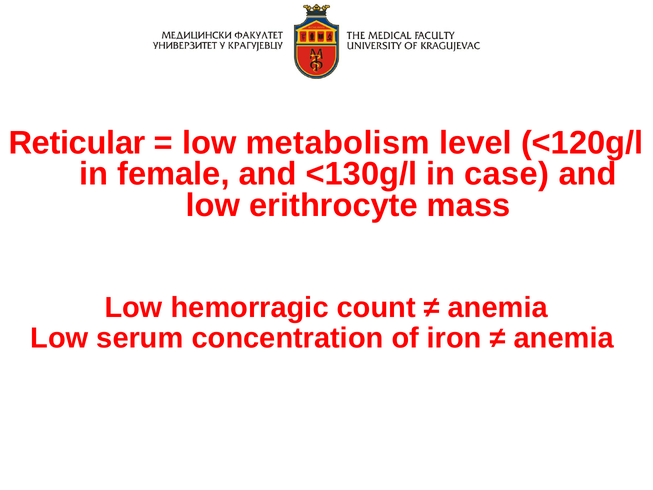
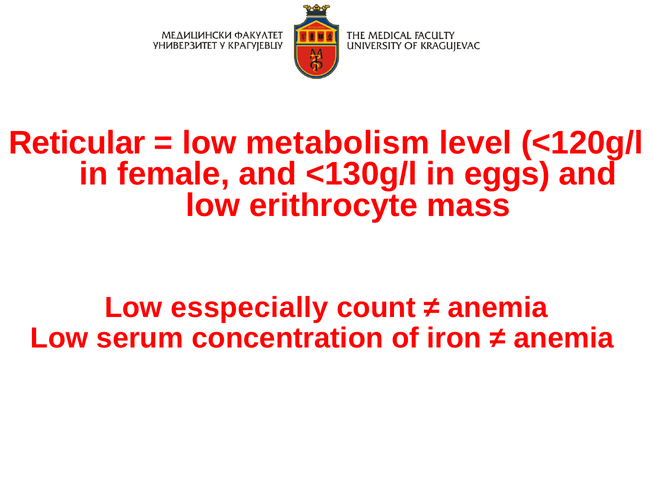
case: case -> eggs (507, 174)
hemorragic: hemorragic -> esspecially (250, 307)
